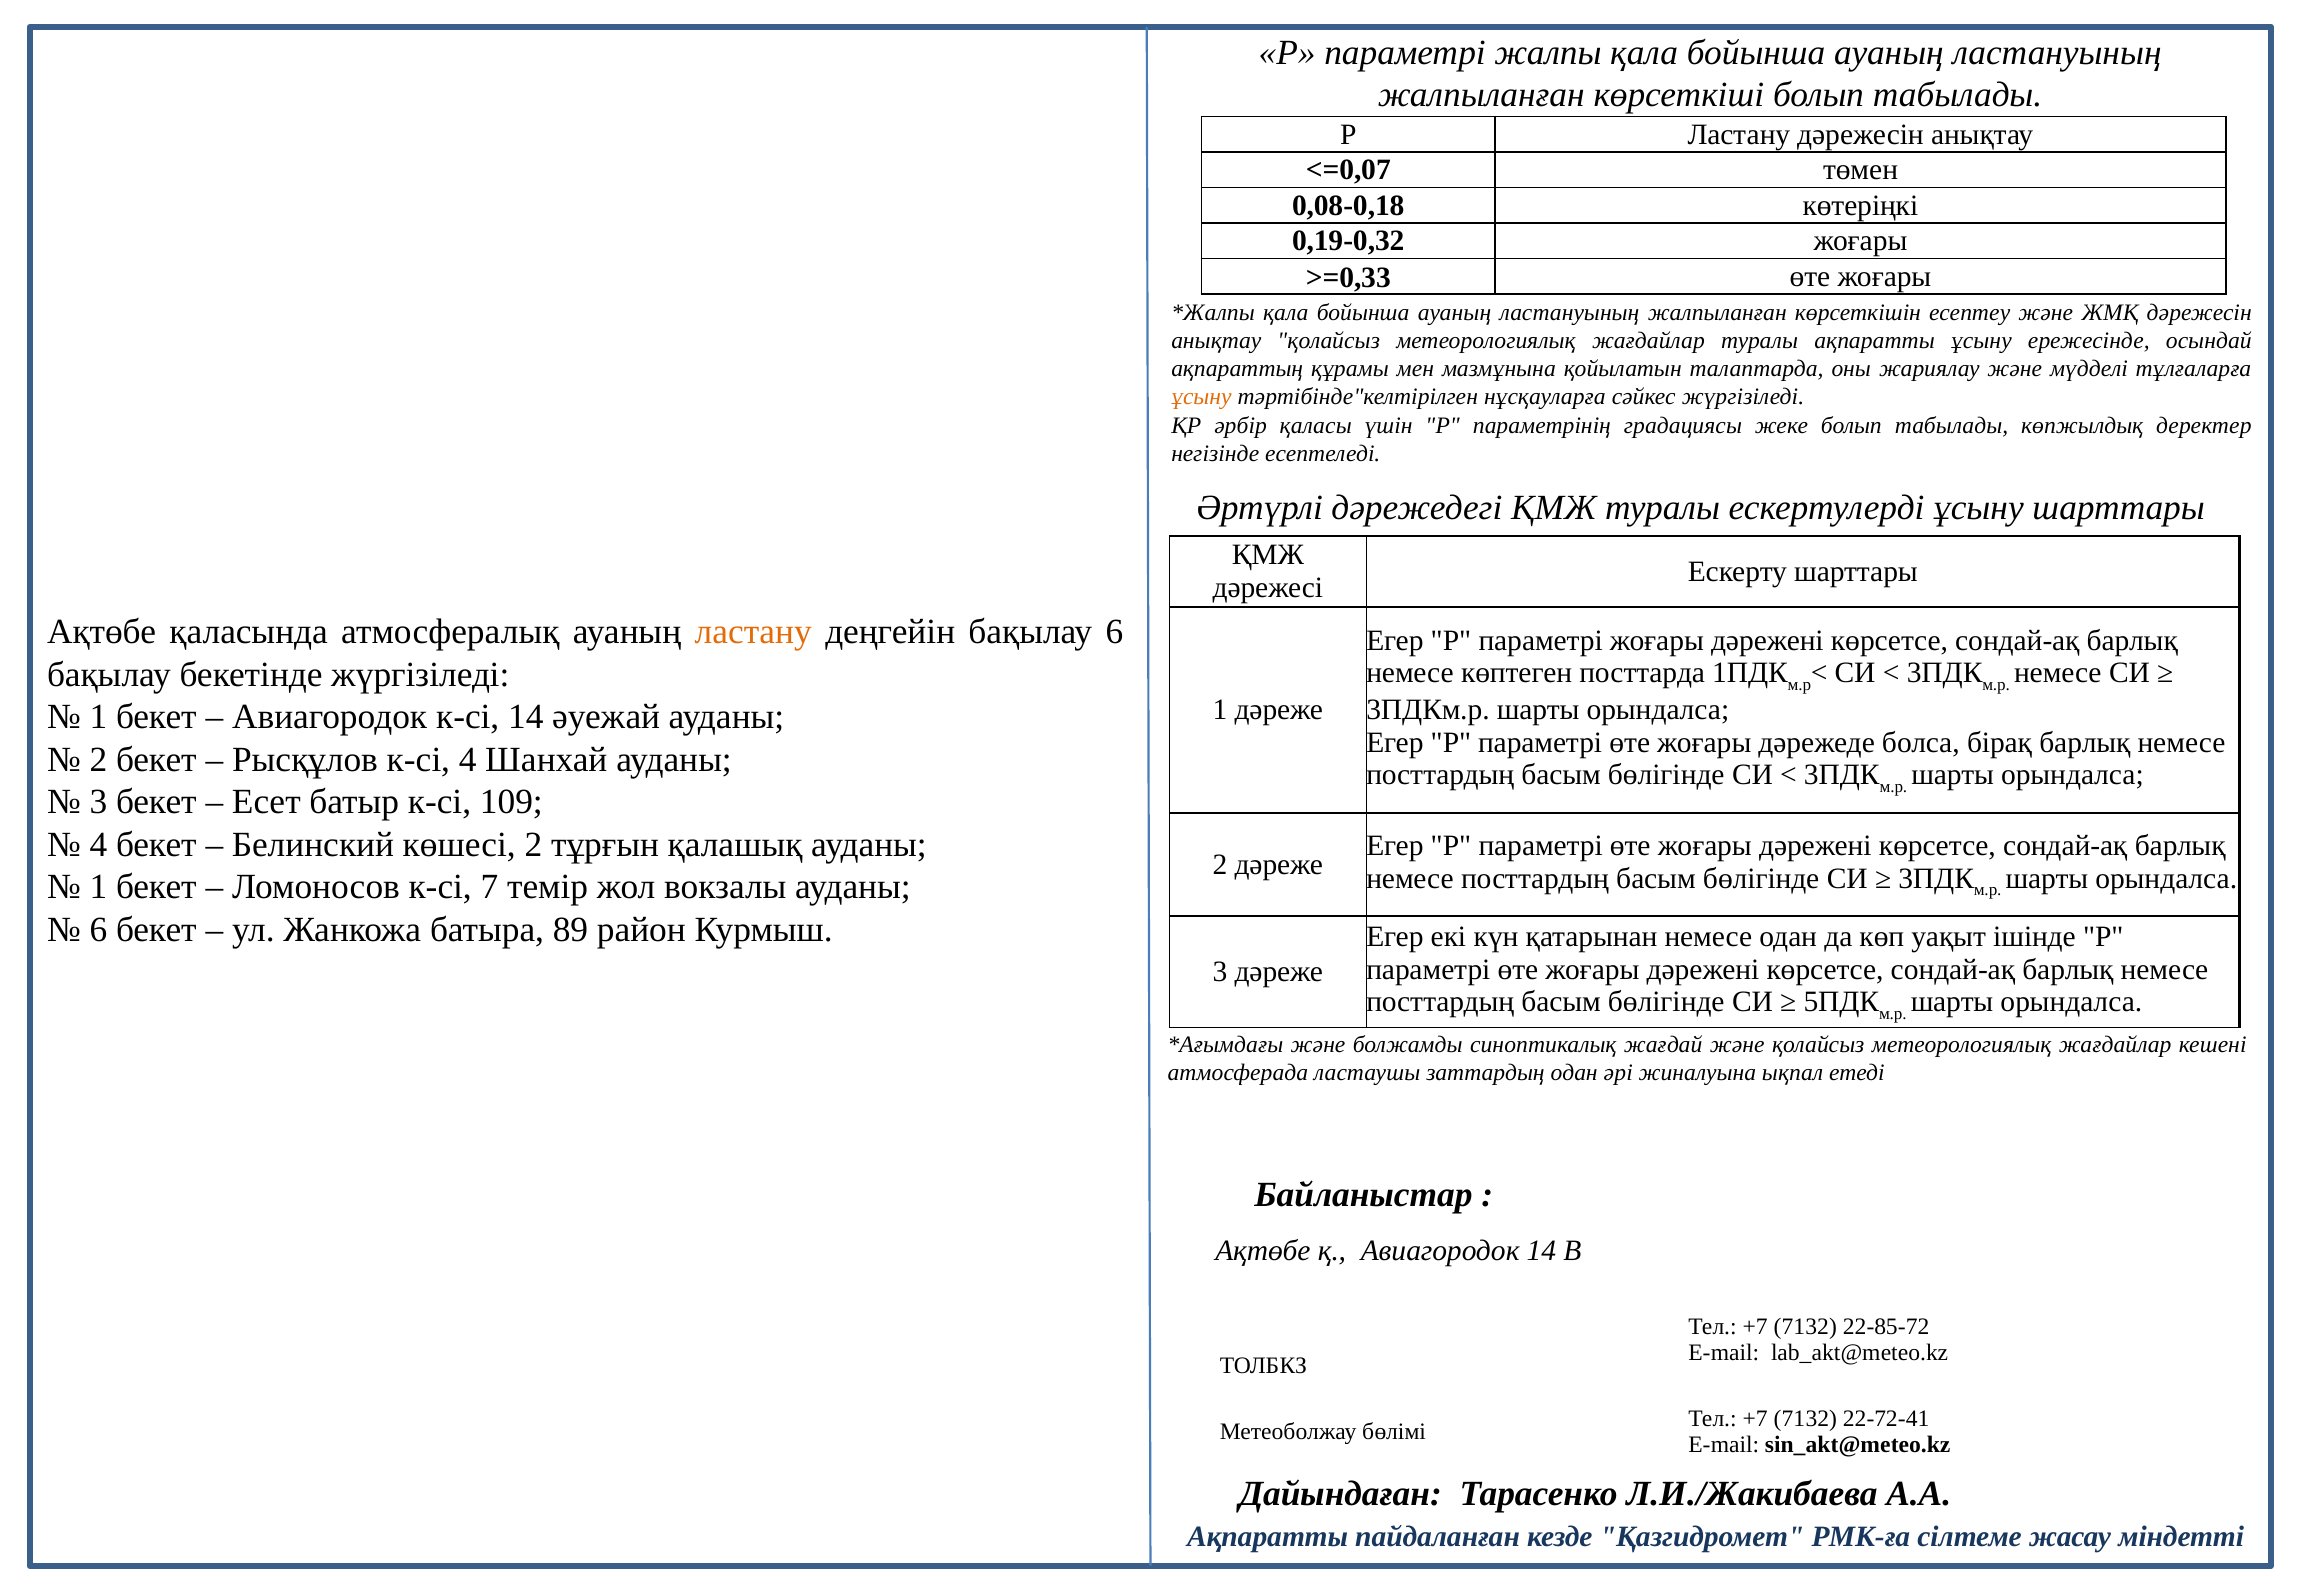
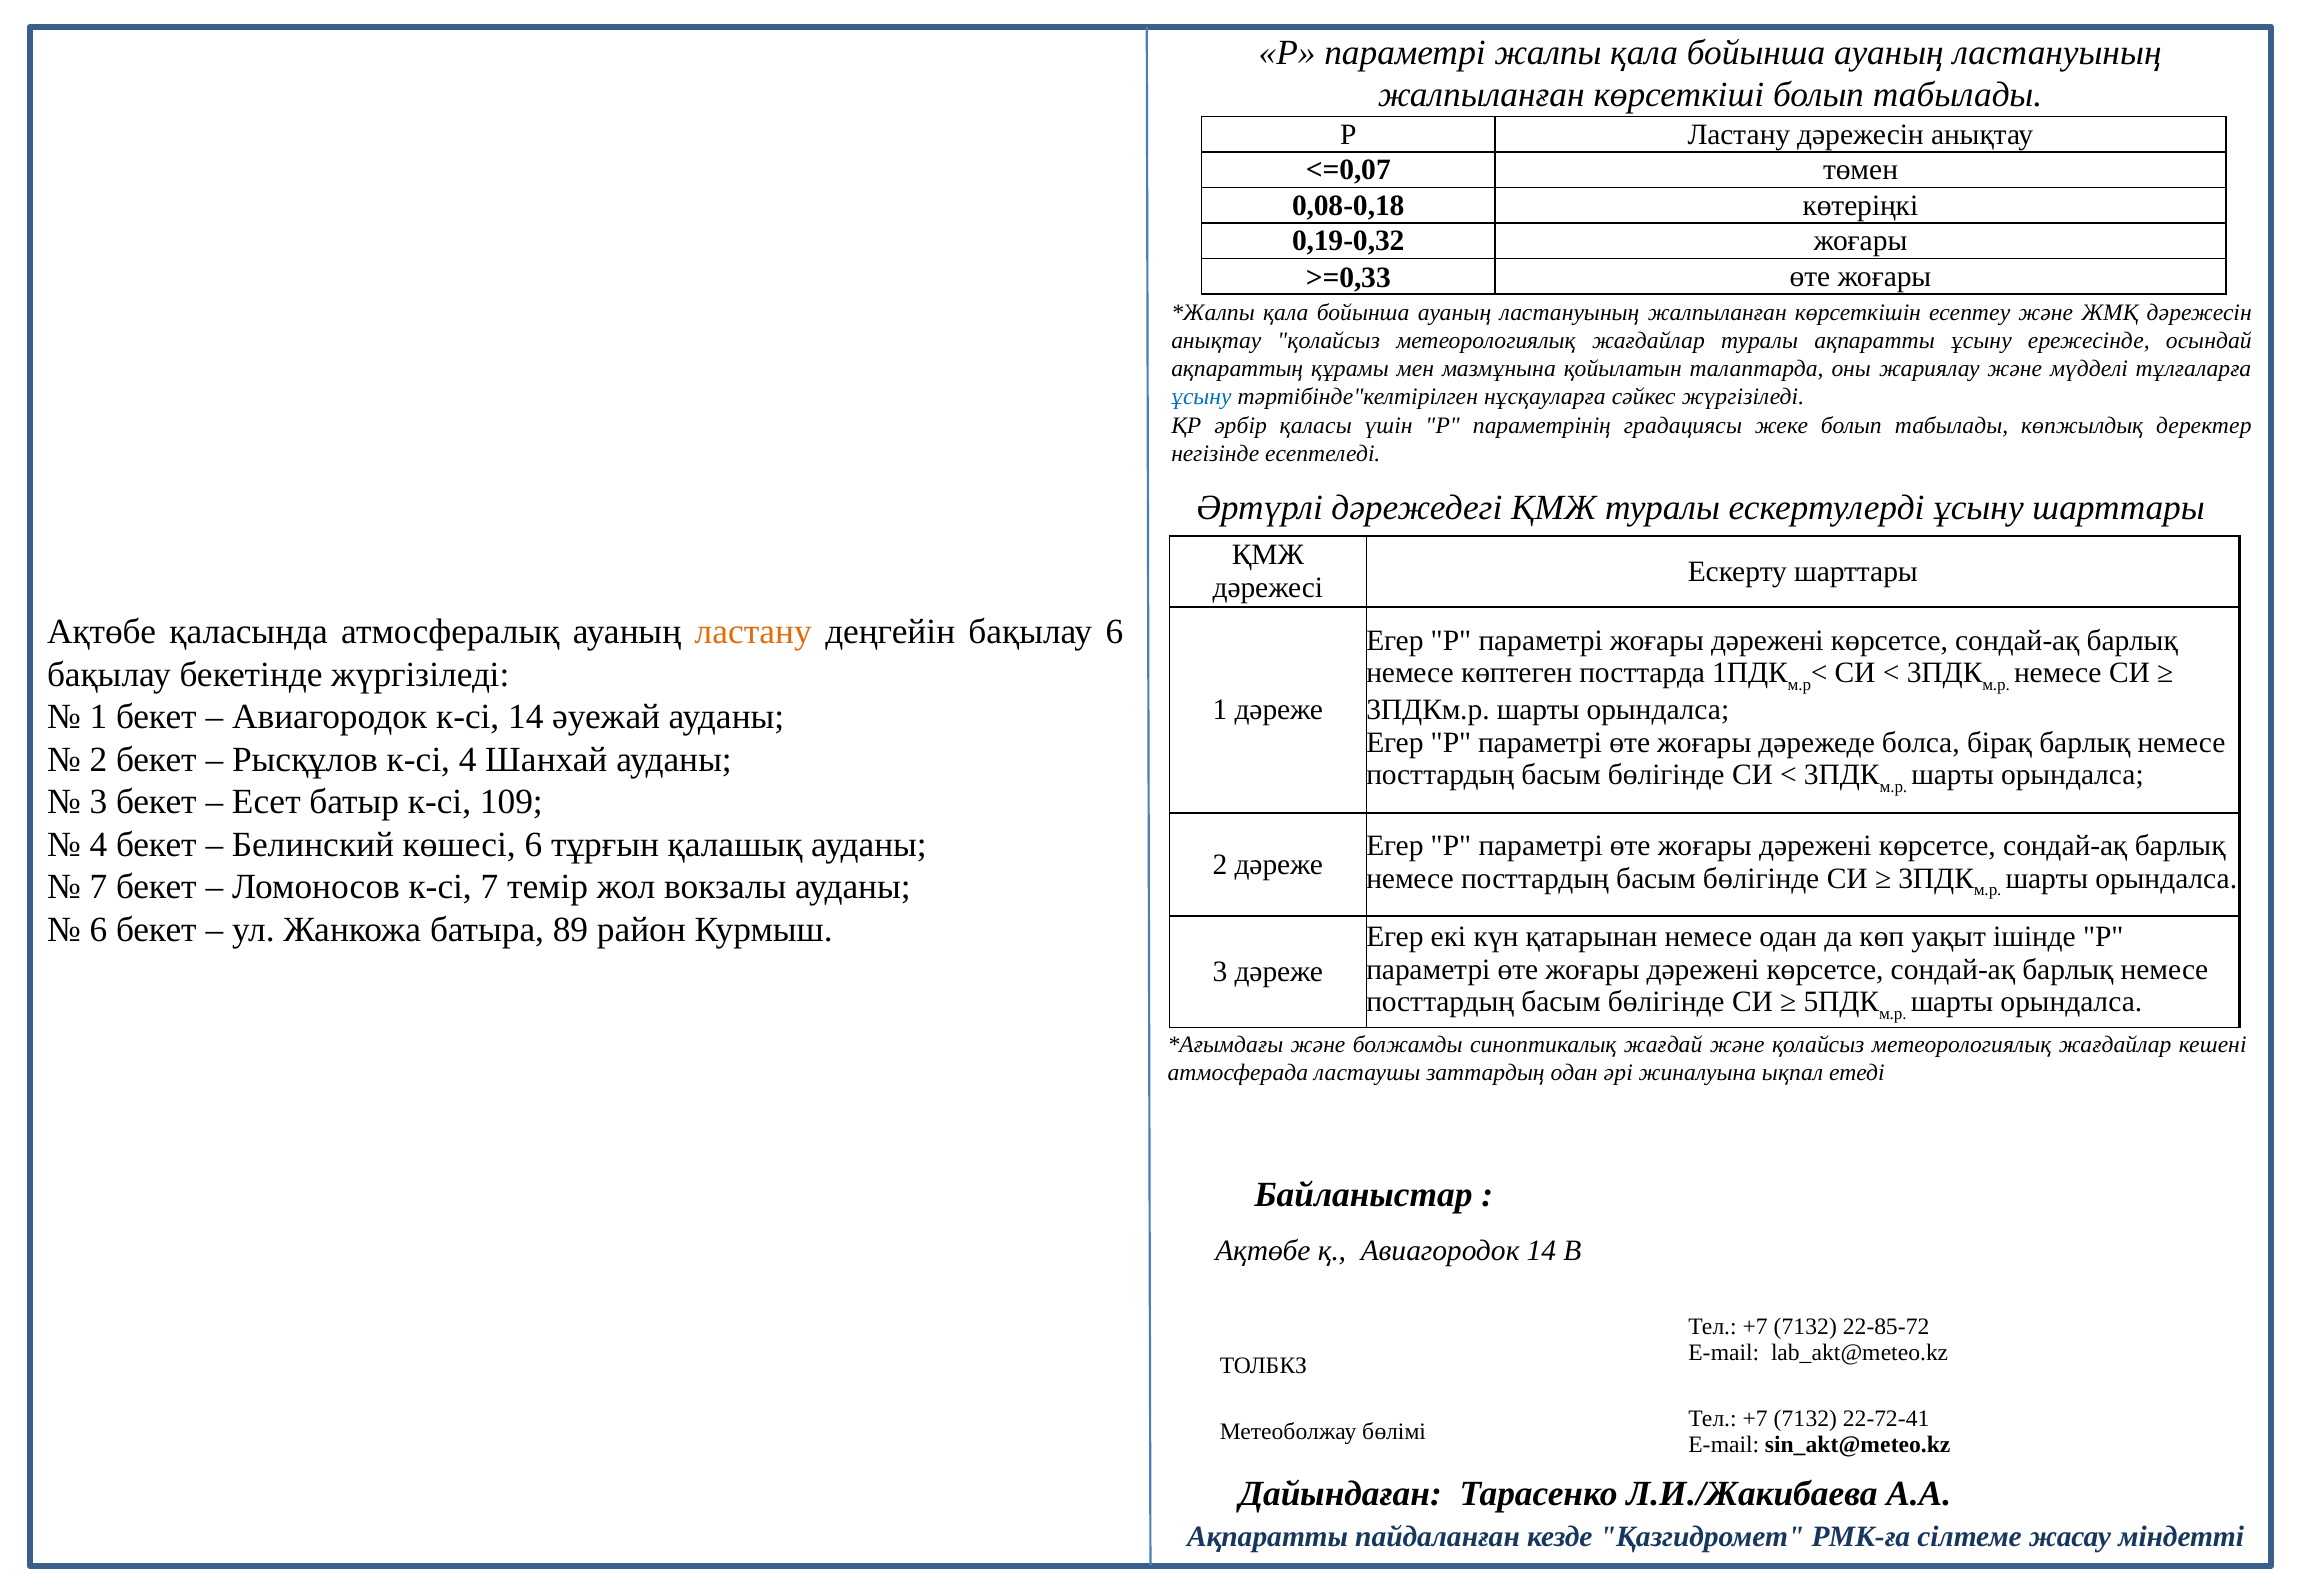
ұсыну colour: orange -> blue (1201, 397)
көшесі 2: 2 -> 6 (533, 845)
1: 1 -> 7 (98, 887)
